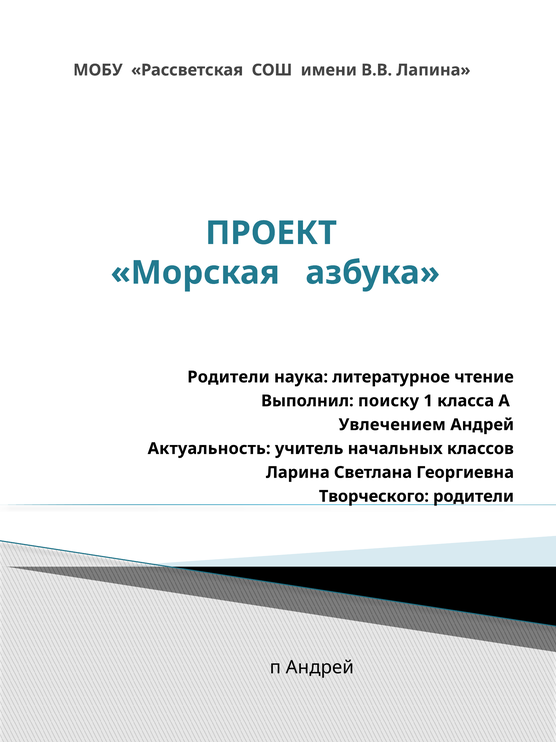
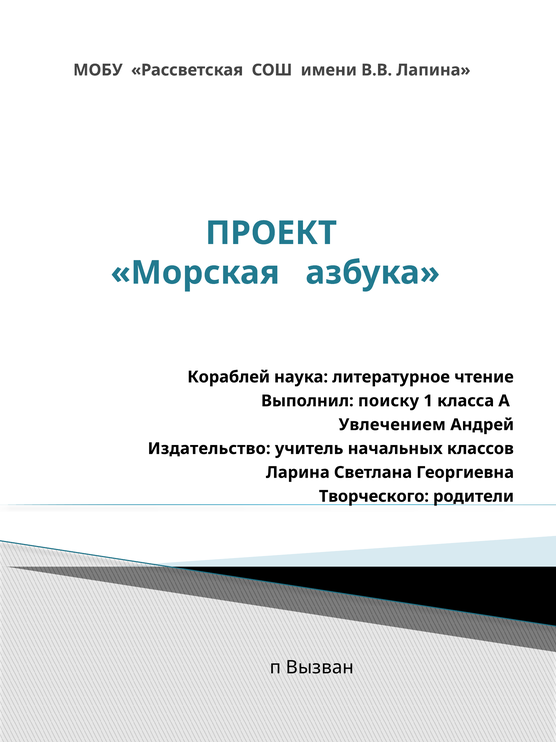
Родители: Родители -> Кораблей (229, 377)
Актуальность: Актуальность -> Издательство (209, 448)
п Андрей: Андрей -> Вызван (320, 667)
